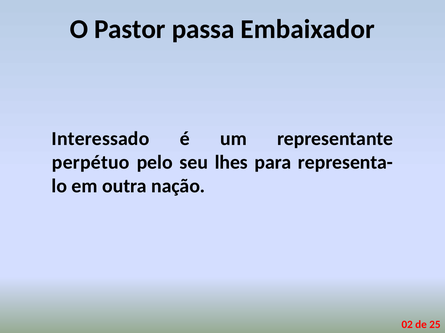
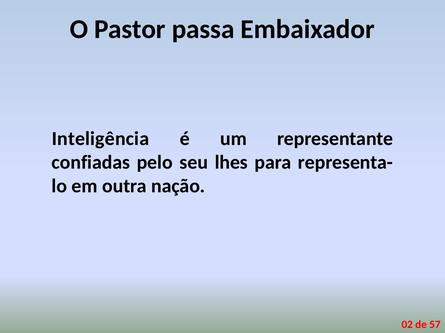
Interessado: Interessado -> Inteligência (100, 139)
perpétuo: perpétuo -> confiadas (91, 163)
25: 25 -> 57 (435, 325)
